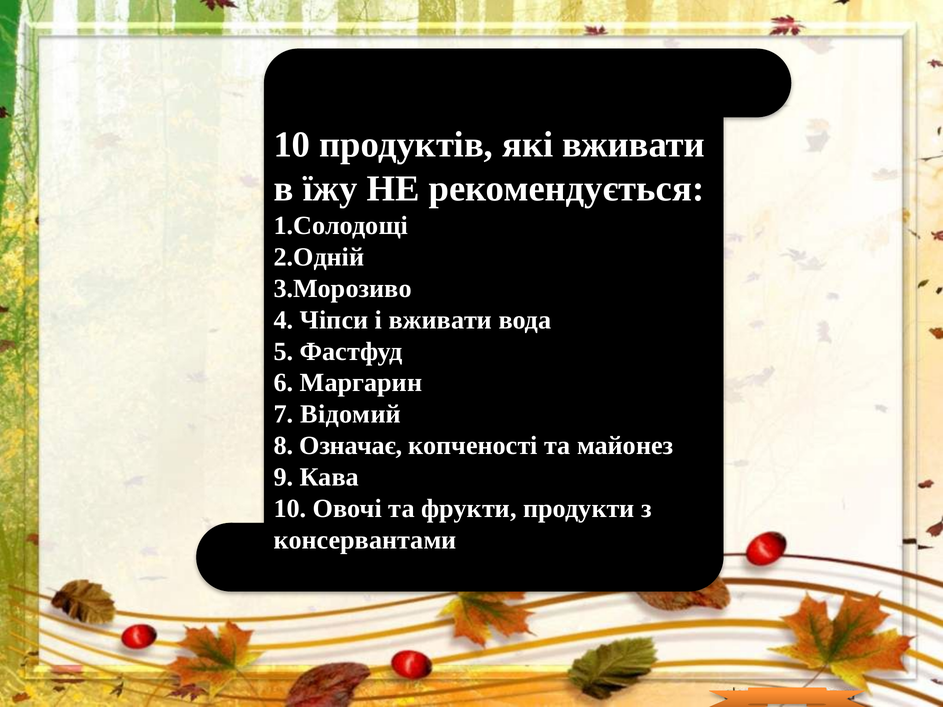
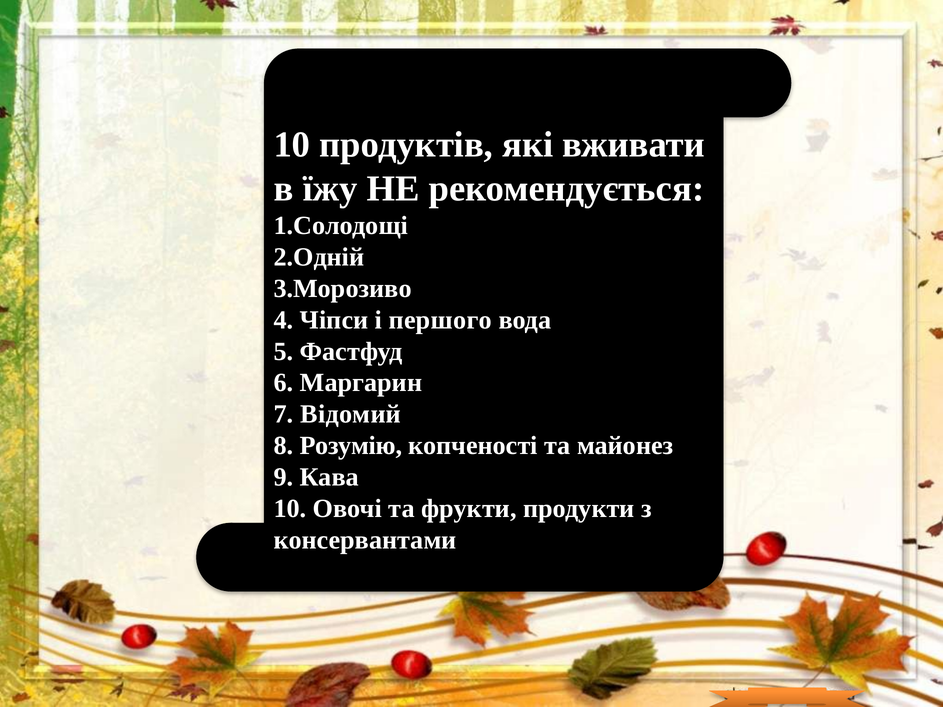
і вживати: вживати -> першого (440, 320)
Означає: Означає -> Розумію (351, 446)
